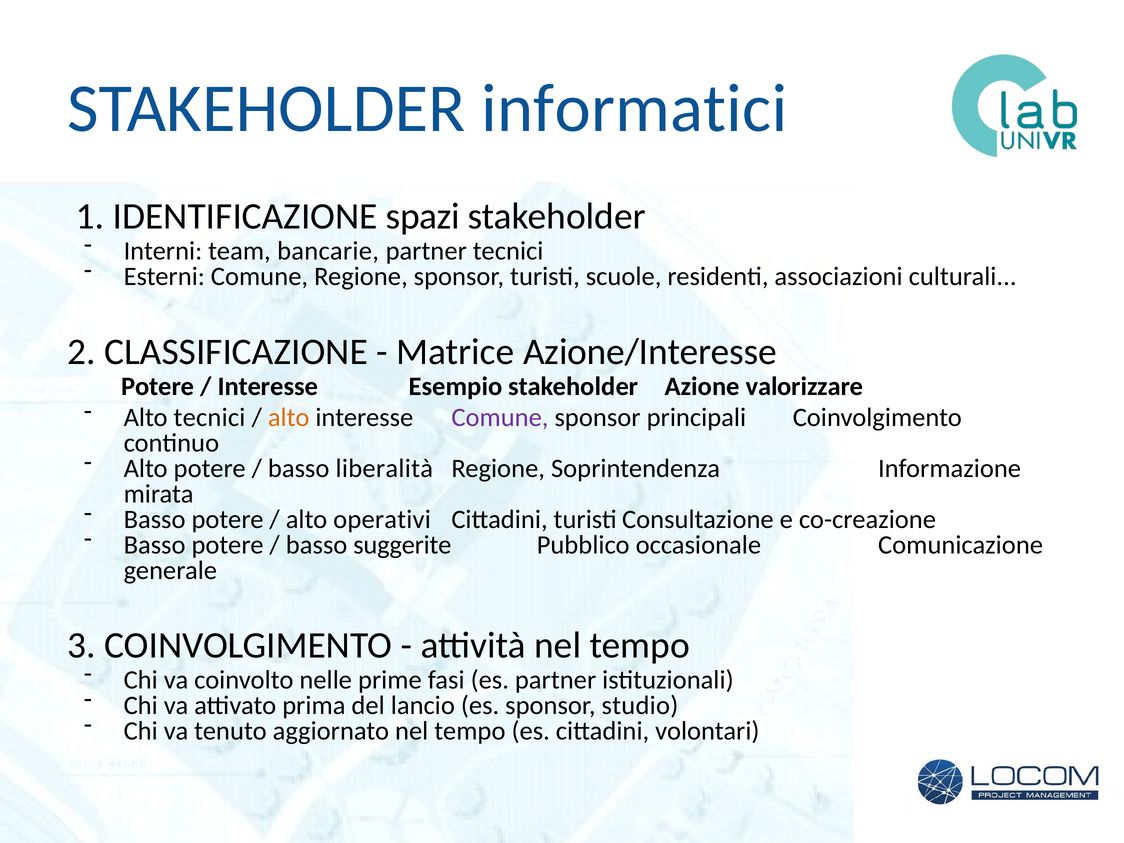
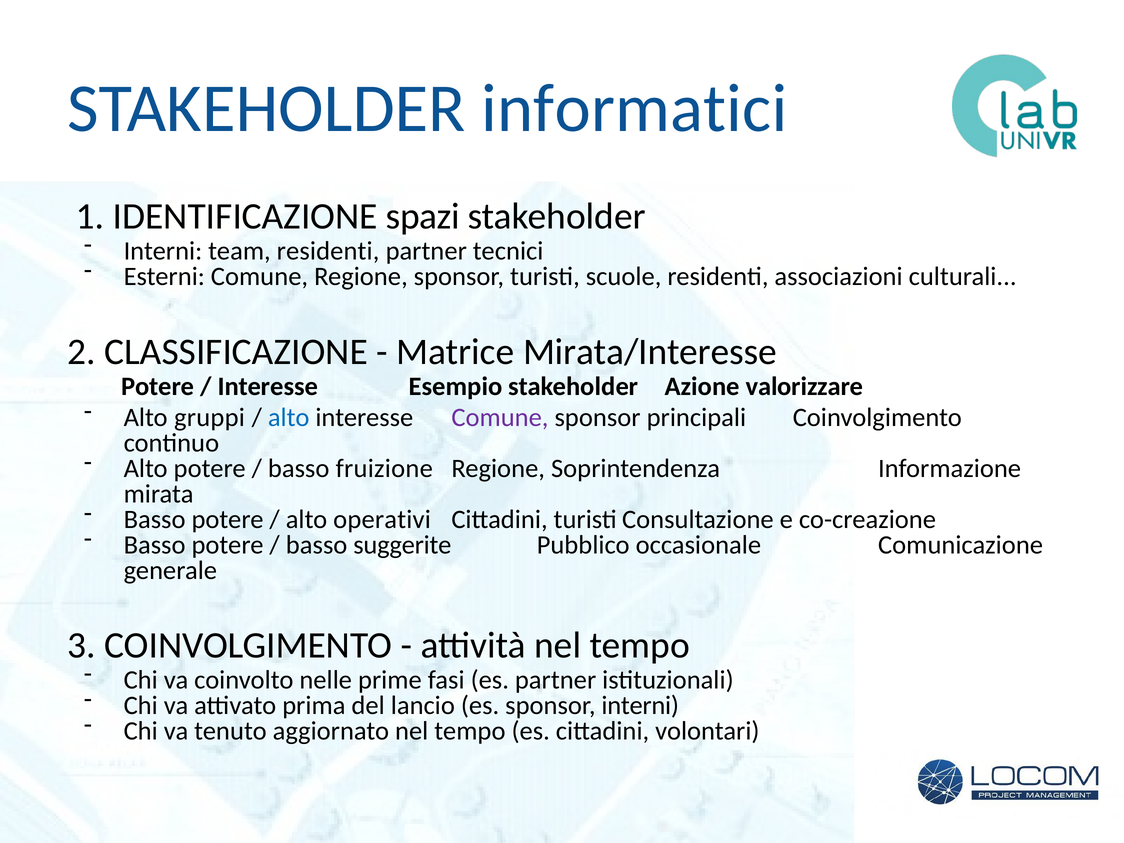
team bancarie: bancarie -> residenti (328, 251)
Azione/Interesse: Azione/Interesse -> Mirata/Interesse (650, 352)
Alto tecnici: tecnici -> gruppi (209, 417)
alto colour: orange -> blue (289, 417)
liberalità: liberalità -> fruizione (384, 468)
sponsor studio: studio -> interni (640, 706)
